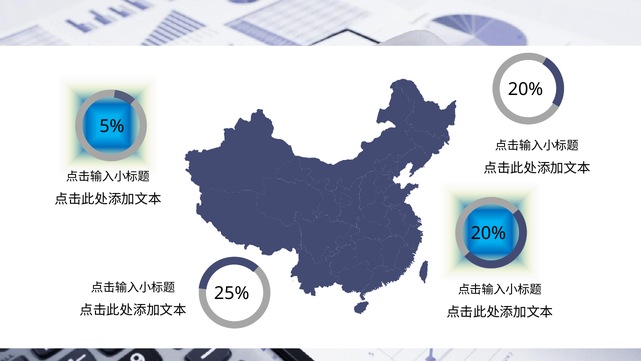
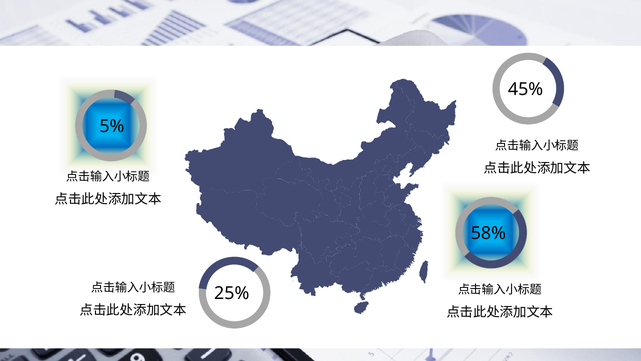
20%: 20% -> 45% (526, 89)
20%: 20% -> 58% (488, 233)
